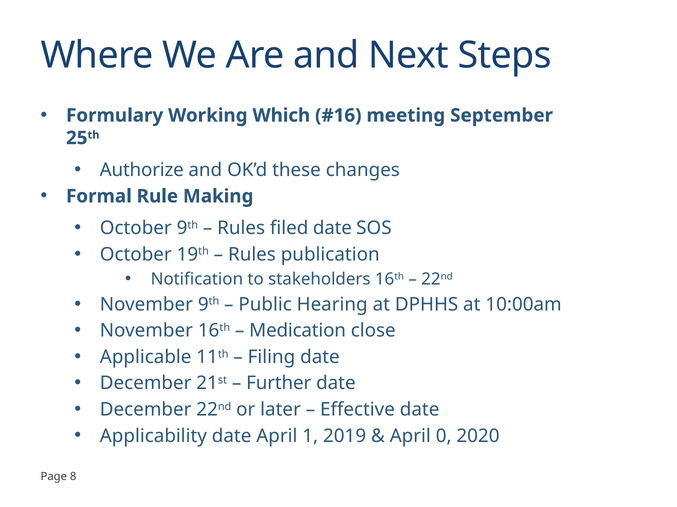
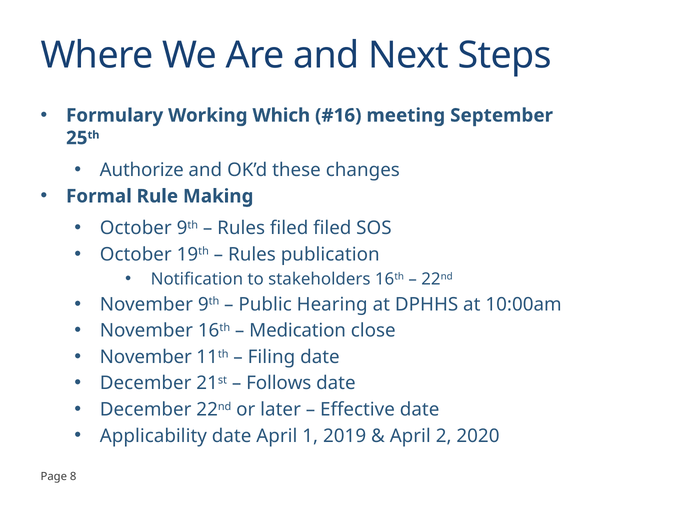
filed date: date -> filed (332, 228)
Applicable: Applicable -> November (146, 358)
Further: Further -> Follows (279, 384)
0: 0 -> 2 (444, 437)
